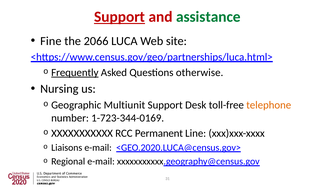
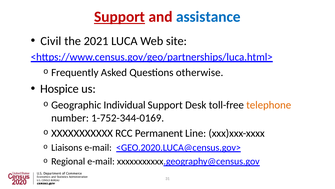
assistance colour: green -> blue (208, 17)
Fine: Fine -> Civil (51, 41)
2066: 2066 -> 2021 (96, 41)
Frequently underline: present -> none (75, 72)
Nursing: Nursing -> Hospice (59, 89)
Multiunit: Multiunit -> Individual (125, 105)
1-723-344-0169: 1-723-344-0169 -> 1-752-344-0169 (128, 118)
